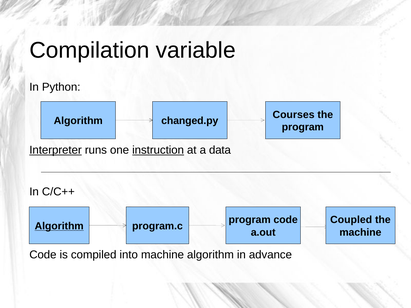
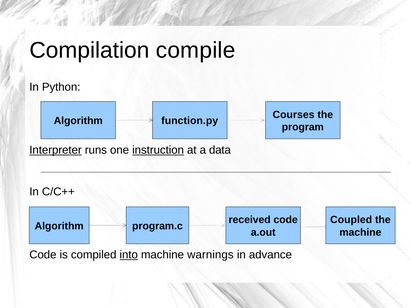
variable: variable -> compile (196, 50)
changed.py: changed.py -> function.py (190, 121)
program: program -> received (250, 220)
Algorithm underline: present -> none (59, 226)
into underline: none -> present (129, 255)
machine algorithm: algorithm -> warnings (210, 255)
